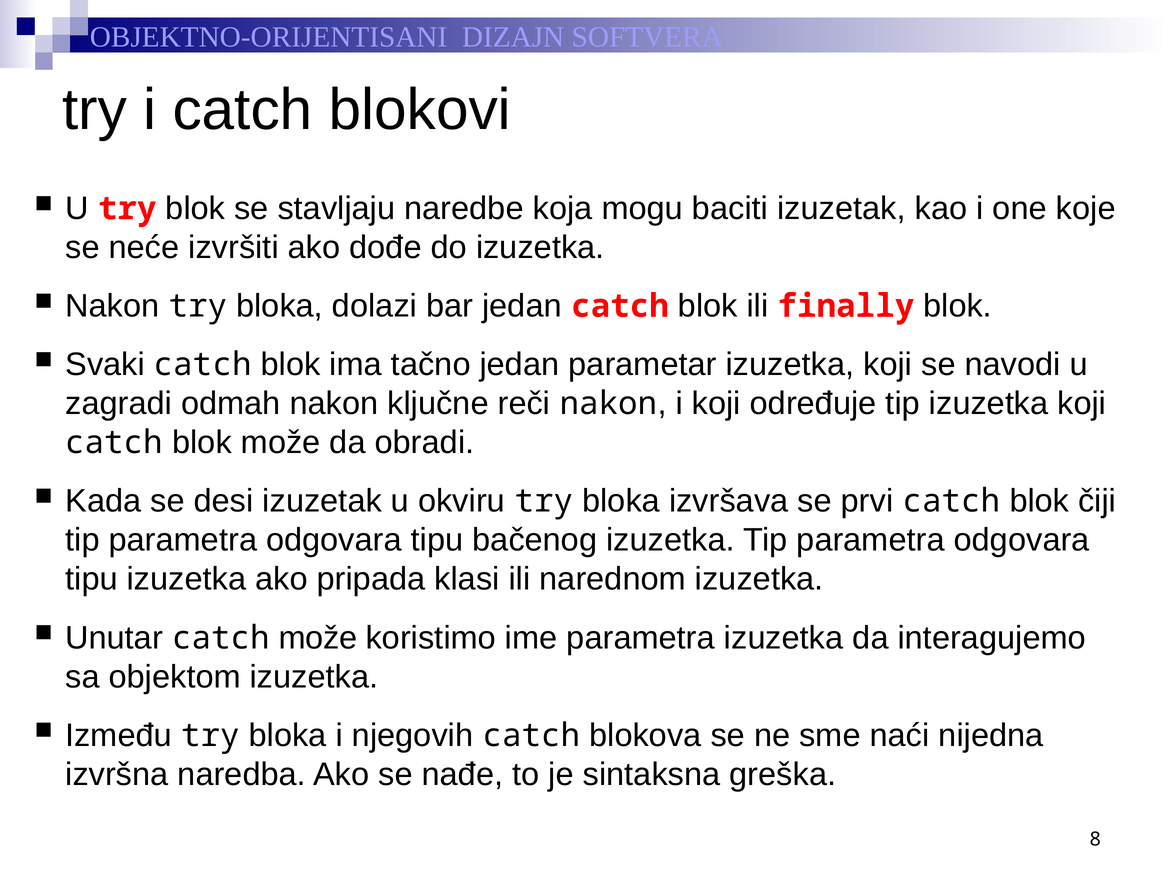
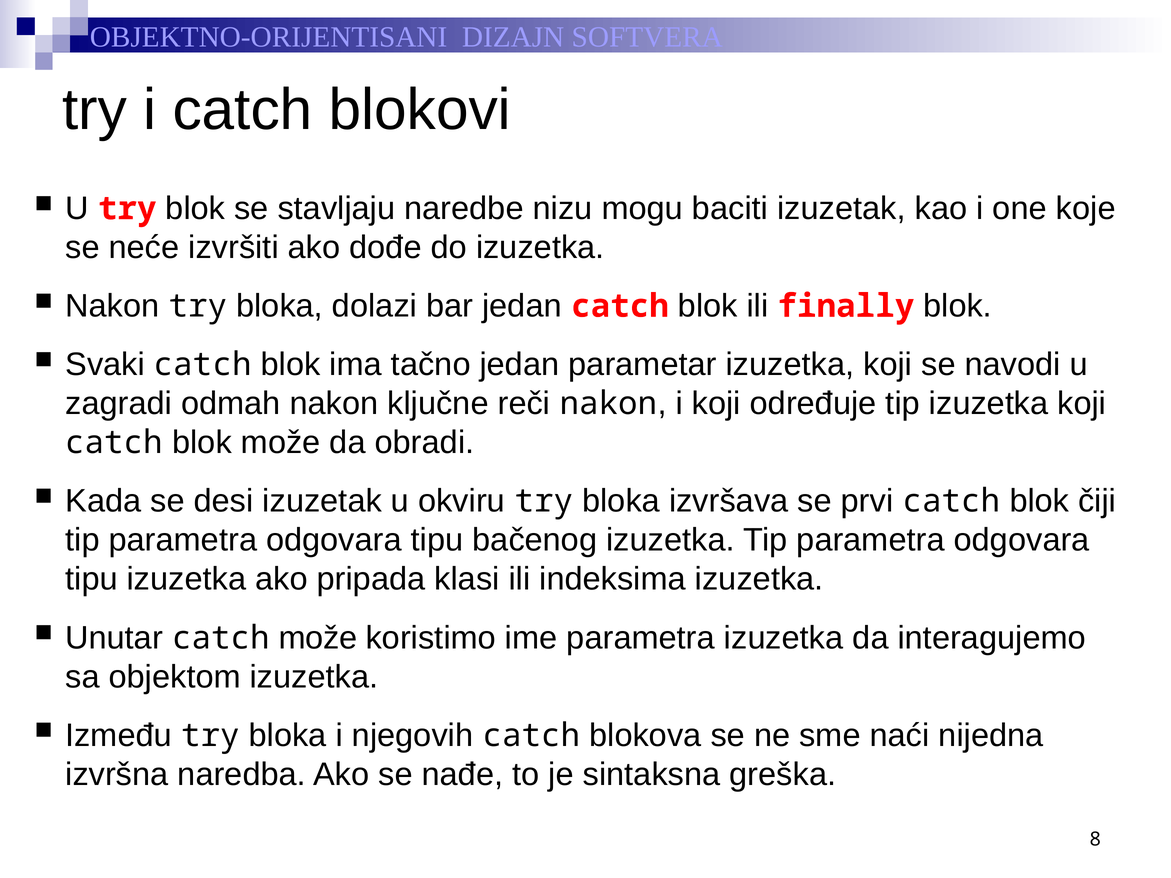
koja: koja -> nizu (563, 209)
narednom: narednom -> indeksima (613, 579)
